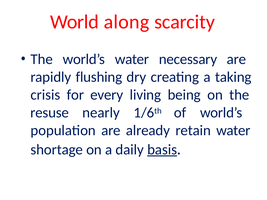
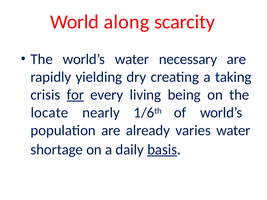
flushing: flushing -> yielding (99, 77)
for underline: none -> present (75, 95)
resuse: resuse -> locate (49, 113)
retain: retain -> varies (193, 130)
